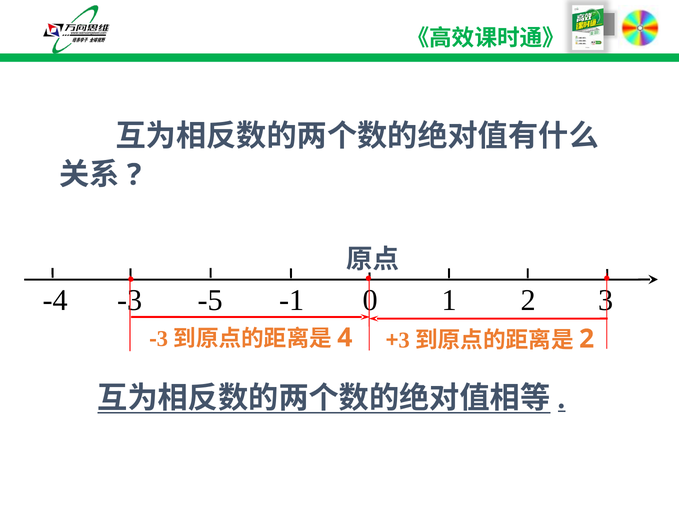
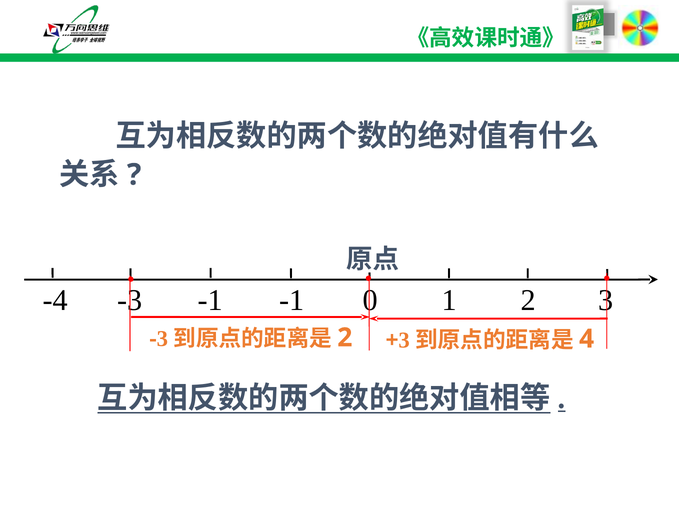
-3 -5: -5 -> -1 (210, 301)
4: 4 -> 2 (345, 338)
2: 2 -> 4 (587, 339)
